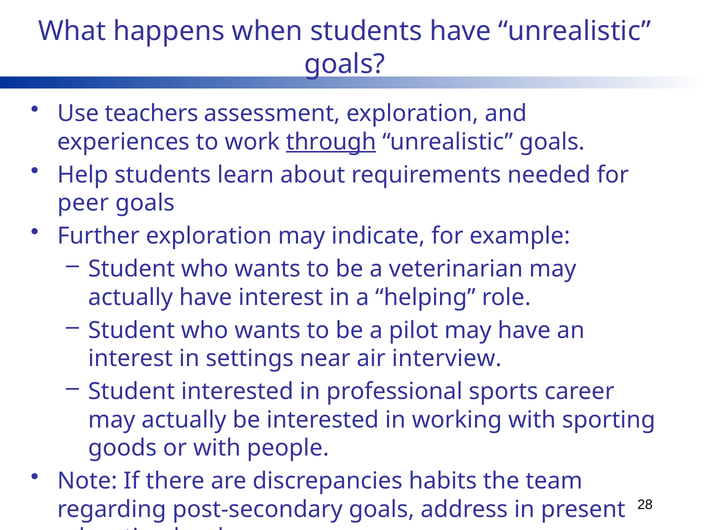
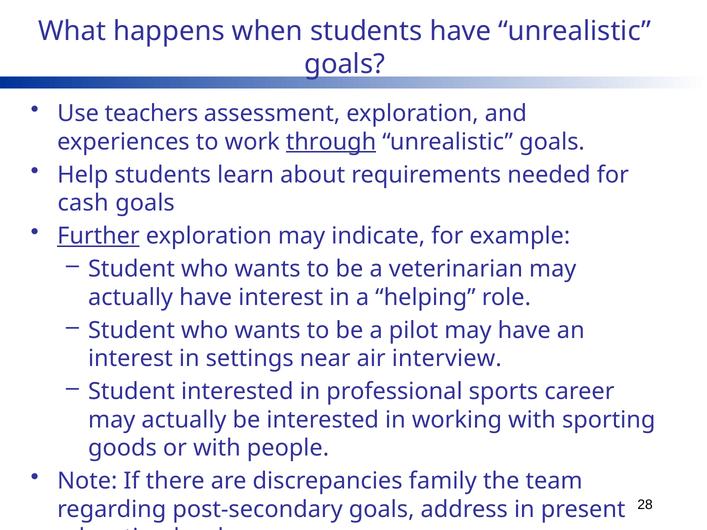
peer: peer -> cash (83, 203)
Further underline: none -> present (98, 236)
habits: habits -> family (443, 481)
